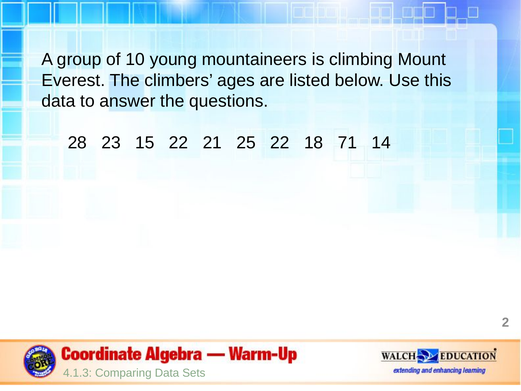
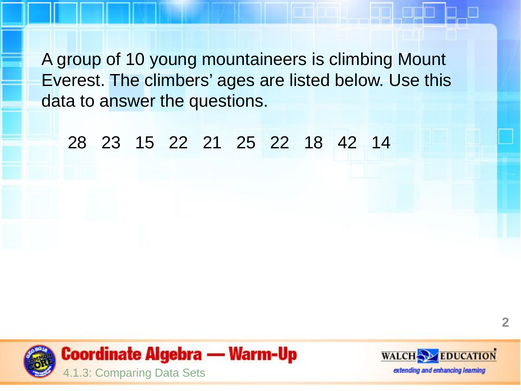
71: 71 -> 42 (347, 143)
